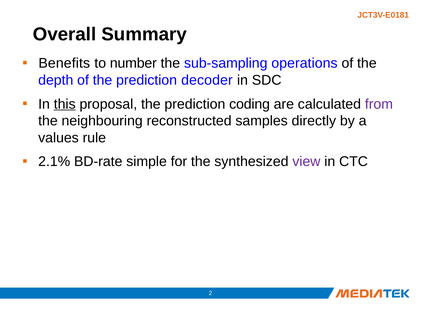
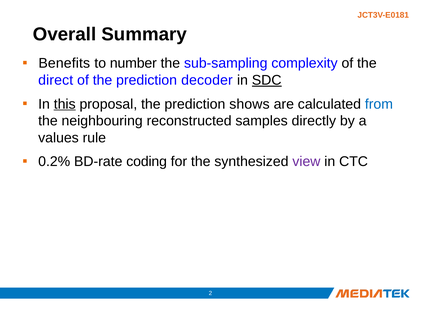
operations: operations -> complexity (305, 63)
depth: depth -> direct (56, 80)
SDC underline: none -> present (267, 80)
coding: coding -> shows (249, 104)
from colour: purple -> blue (379, 104)
2.1%: 2.1% -> 0.2% (54, 161)
simple: simple -> coding (147, 161)
